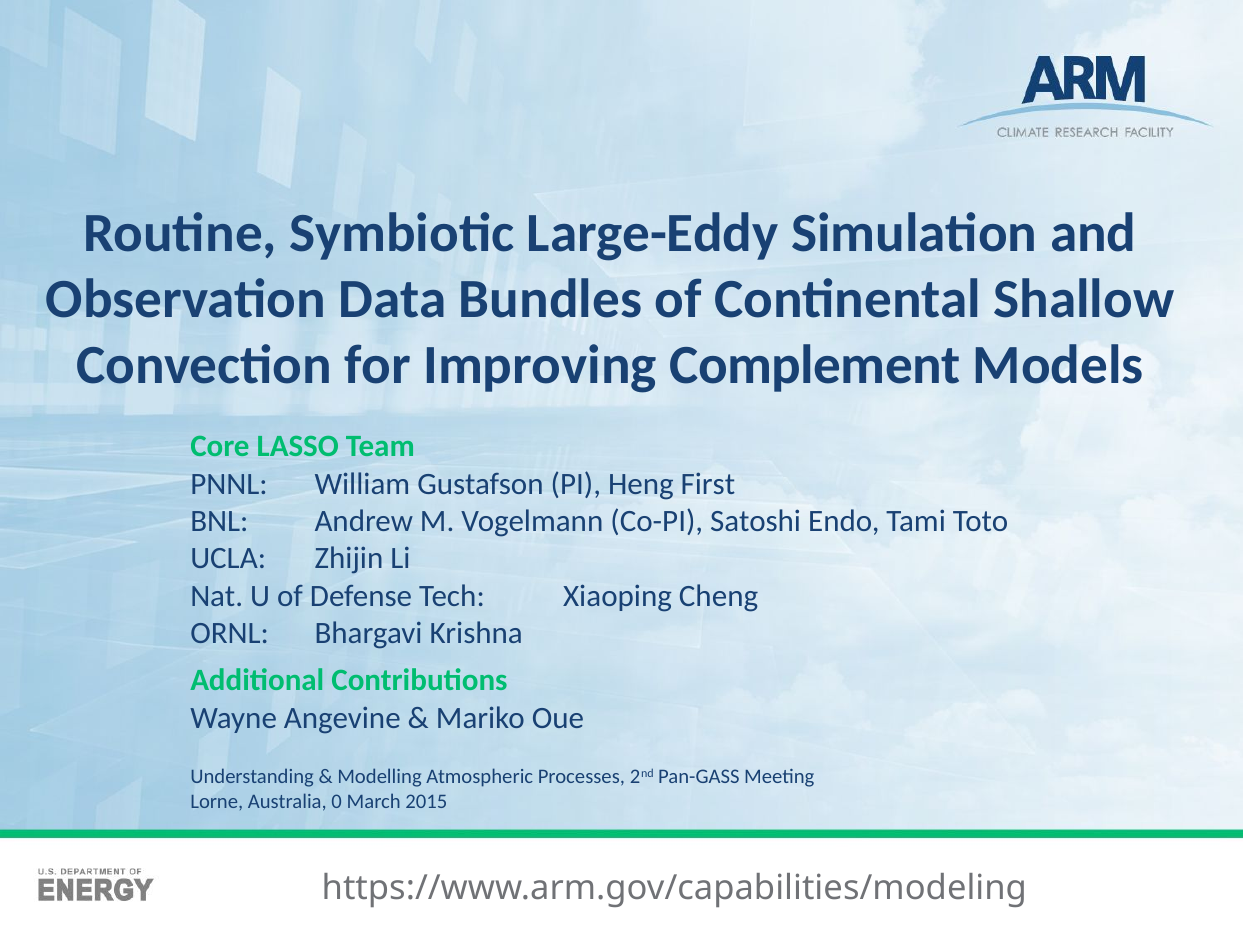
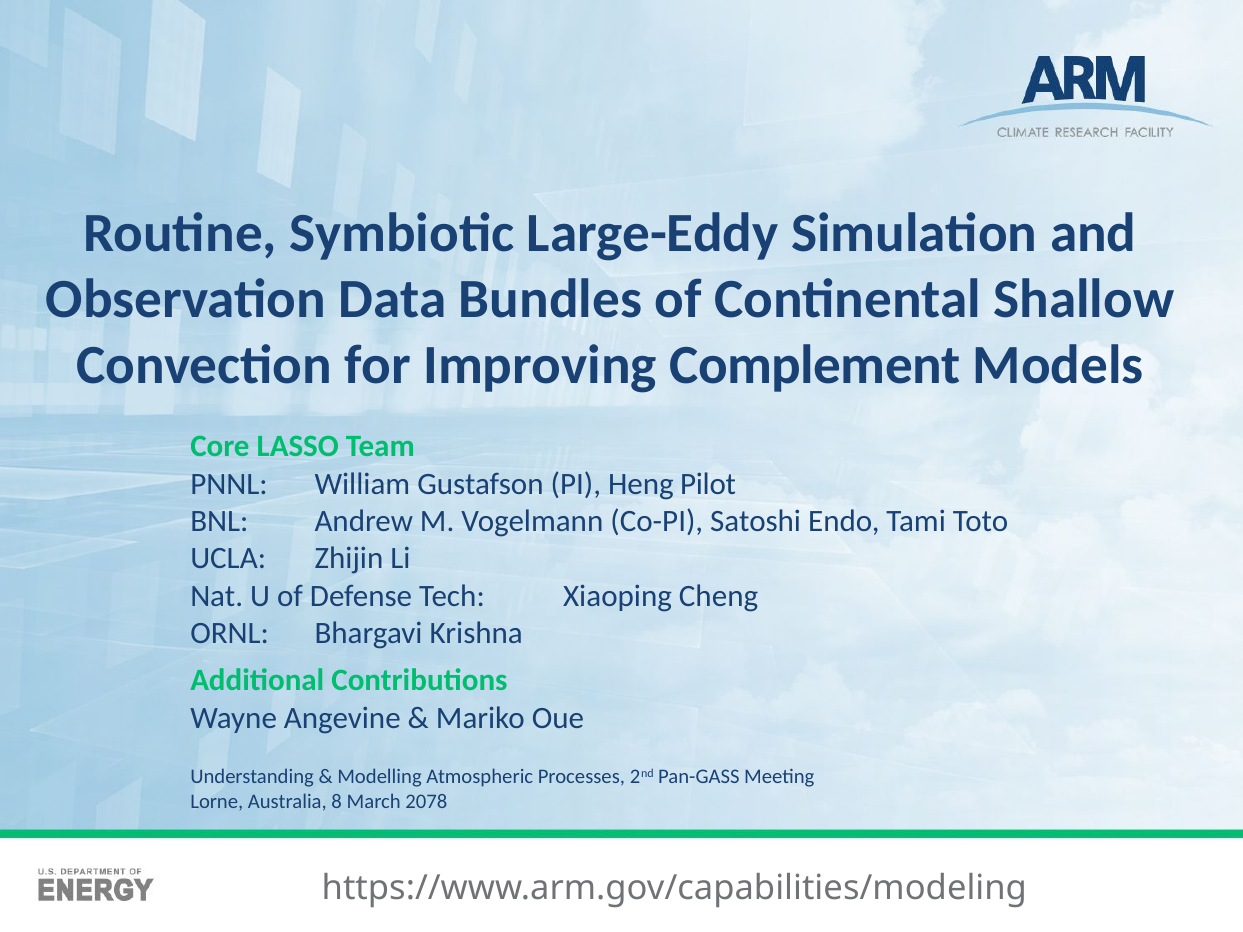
First: First -> Pilot (708, 484)
0: 0 -> 8 (337, 802)
2015: 2015 -> 2078 (426, 802)
